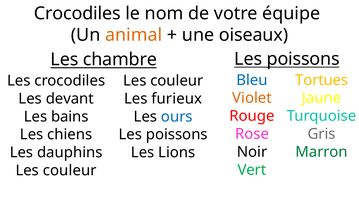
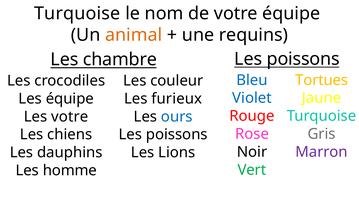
Crocodiles: Crocodiles -> Turquoise (77, 13)
oiseaux: oiseaux -> requins (253, 35)
Violet colour: orange -> blue (252, 98)
Les devant: devant -> équipe (70, 99)
Les bains: bains -> votre (70, 117)
Marron colour: green -> purple (322, 152)
couleur: couleur -> homme (70, 170)
